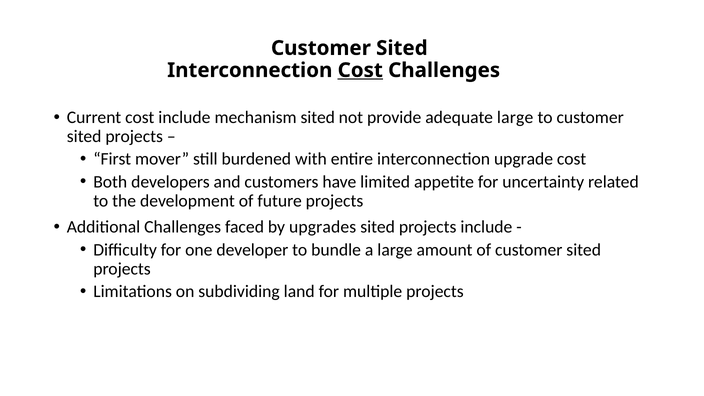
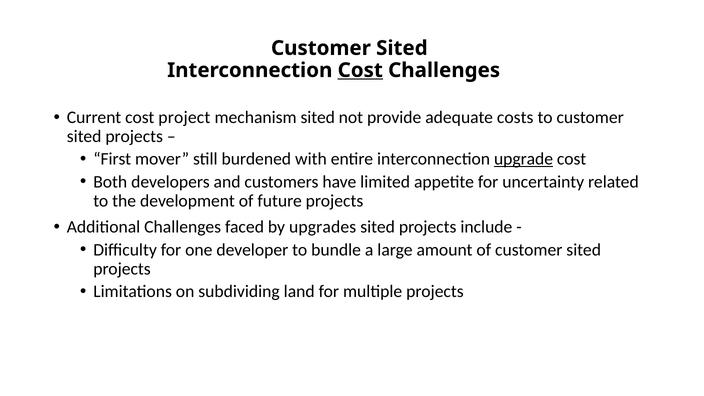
cost include: include -> project (184, 117)
adequate large: large -> costs (515, 117)
upgrade underline: none -> present (524, 159)
